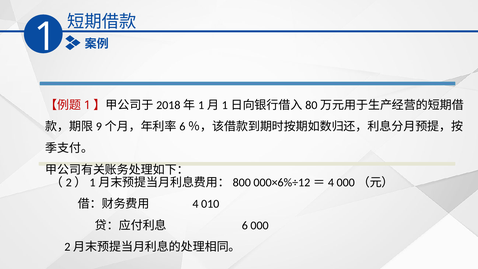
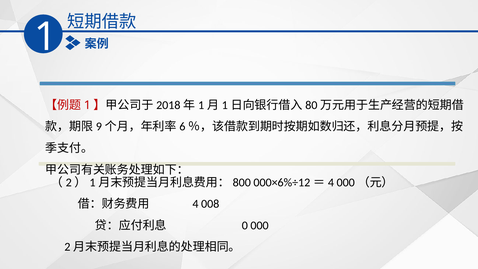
010: 010 -> 008 (210, 204)
6: 6 -> 0 (245, 225)
